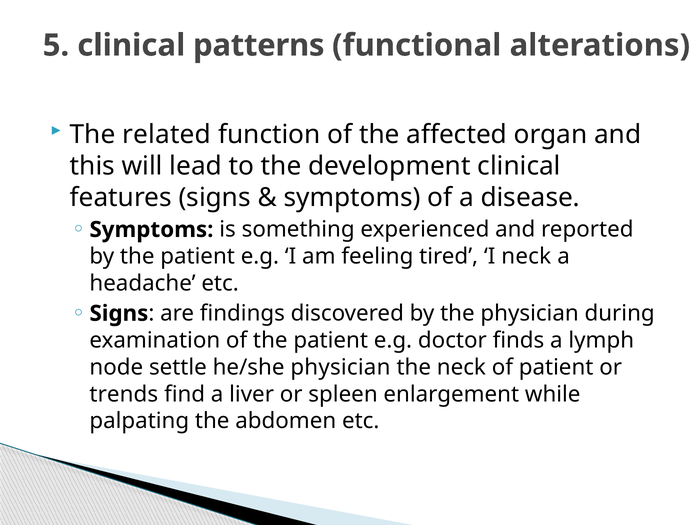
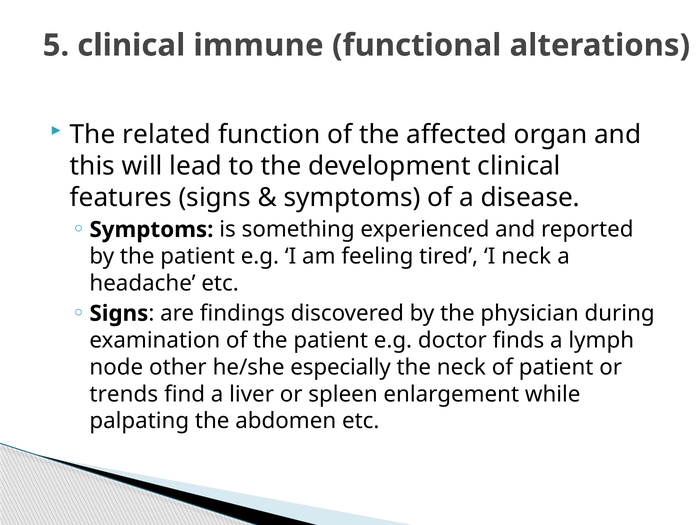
patterns: patterns -> immune (259, 45)
settle: settle -> other (178, 367)
he/she physician: physician -> especially (341, 367)
